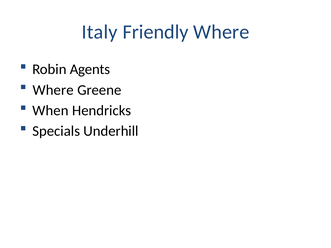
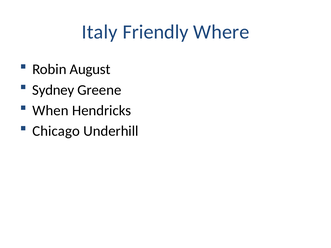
Agents: Agents -> August (90, 69)
Where: Where -> Sydney (53, 90)
Specials: Specials -> Chicago (56, 131)
